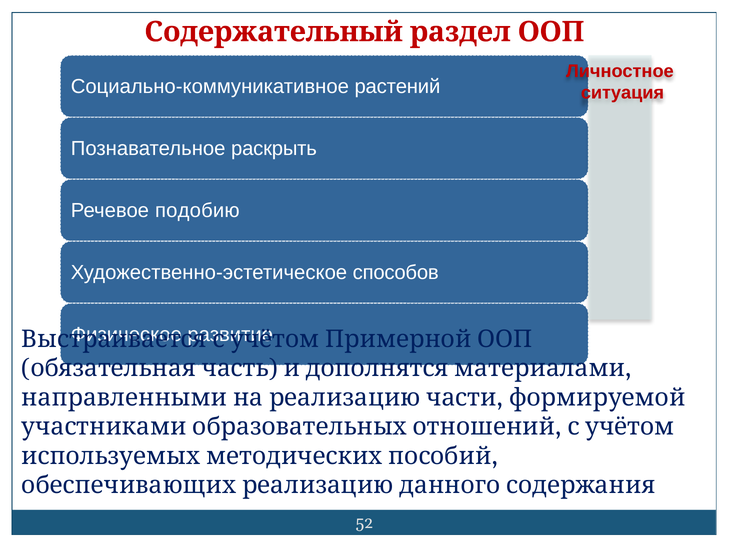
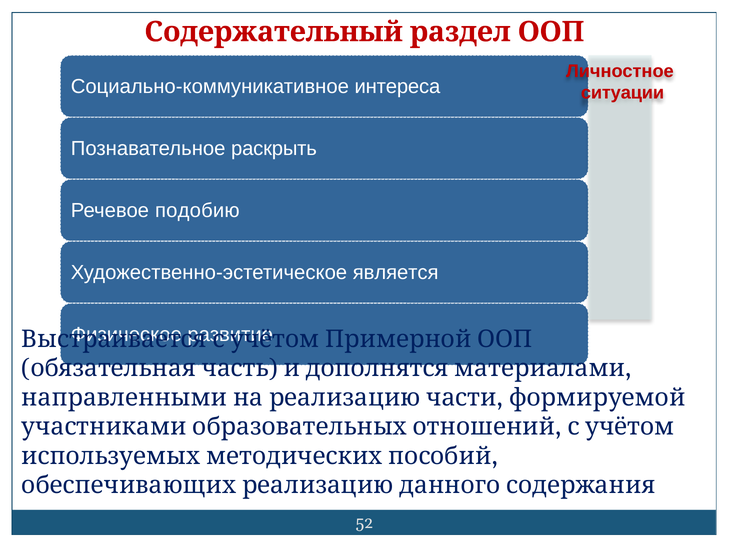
растений: растений -> интереса (397, 87)
ситуация: ситуация -> ситуации (622, 93)
способов: способов -> является (396, 272)
